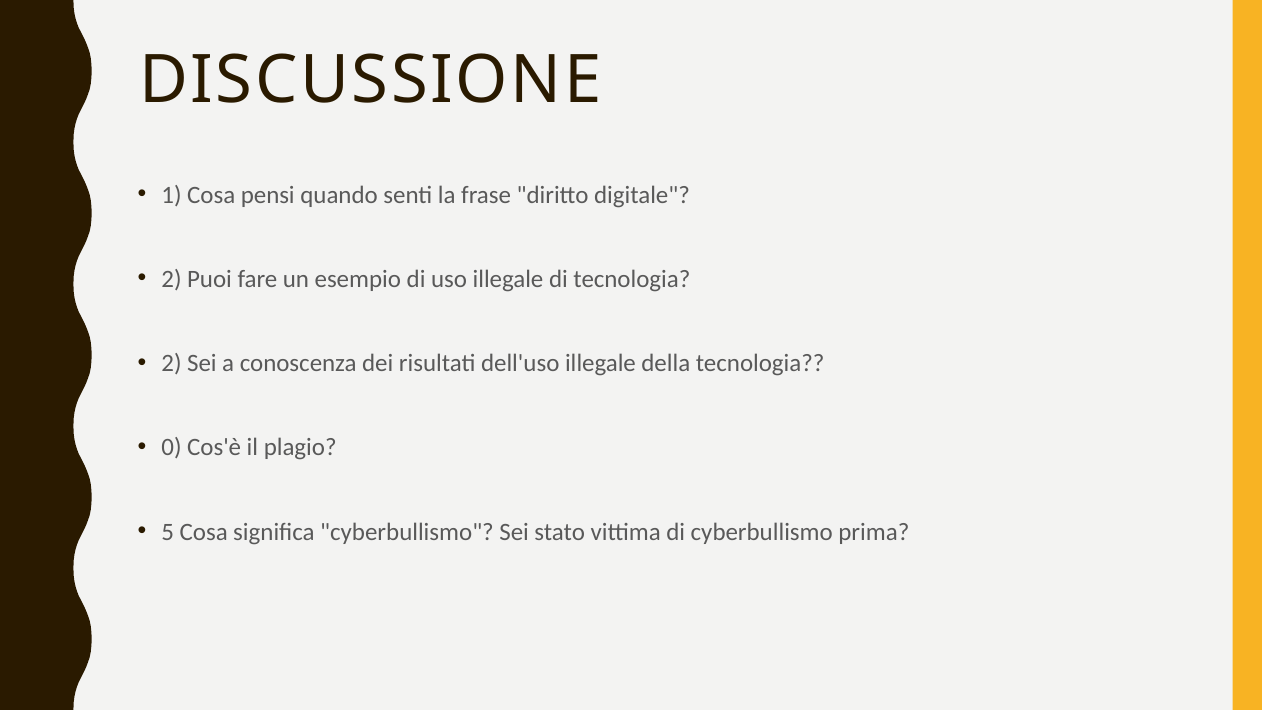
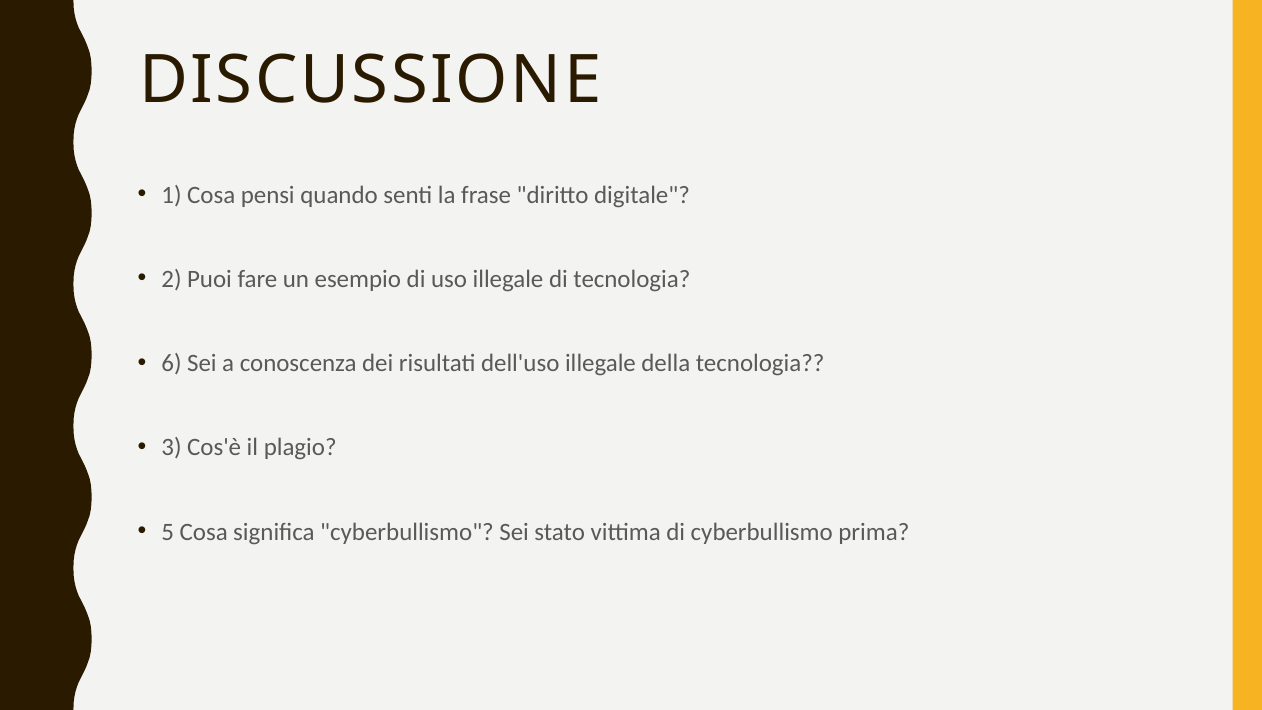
2: 2 -> 6 (171, 363)
0: 0 -> 3 (171, 447)
